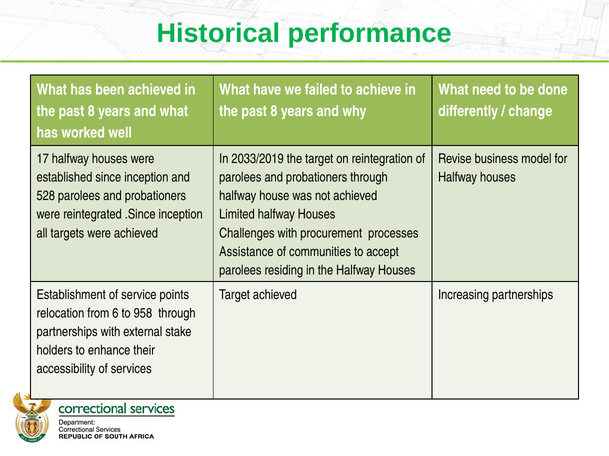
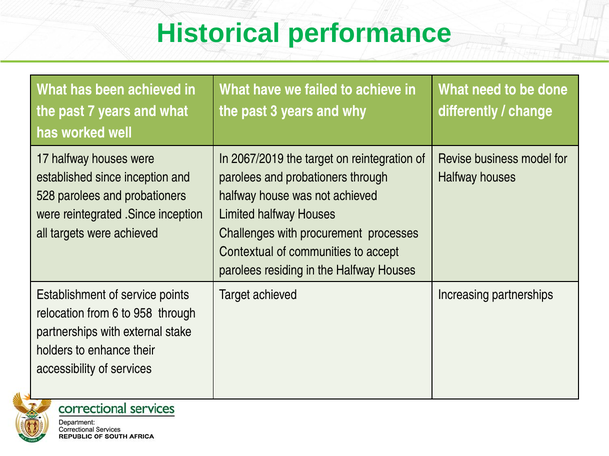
8: 8 -> 7 (91, 112)
8: 8 -> 3 (274, 112)
2033/2019: 2033/2019 -> 2067/2019 (258, 159)
Assistance: Assistance -> Contextual (246, 252)
